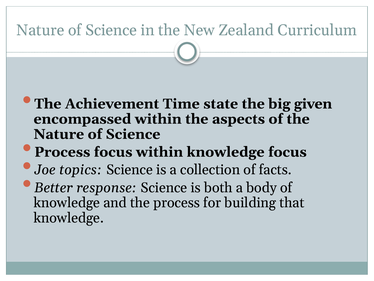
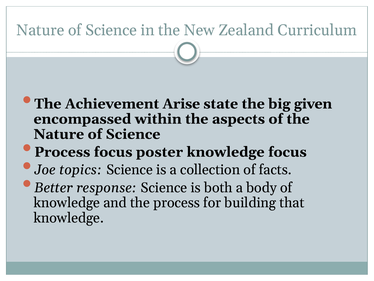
Time: Time -> Arise (181, 104)
focus within: within -> poster (159, 152)
